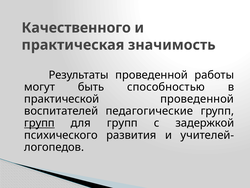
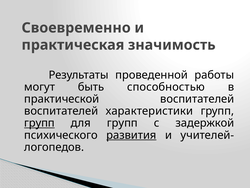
Качественного: Качественного -> Своевременно (76, 28)
практической проведенной: проведенной -> воспитателей (197, 99)
педагогические: педагогические -> характеристики (149, 111)
развития underline: none -> present (131, 135)
